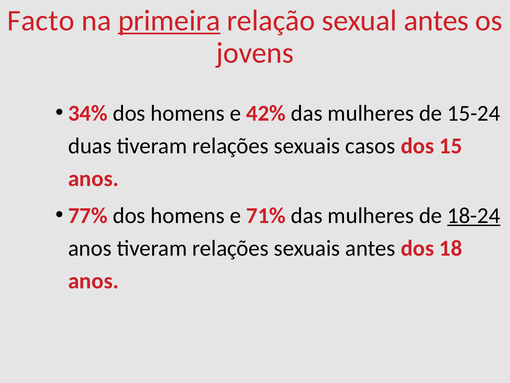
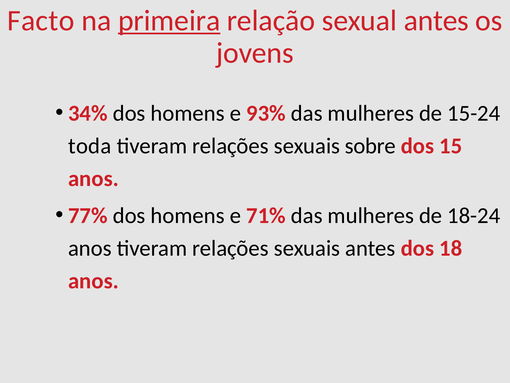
42%: 42% -> 93% (266, 113)
duas: duas -> toda (90, 146)
casos: casos -> sobre (370, 146)
18-24 underline: present -> none (474, 215)
